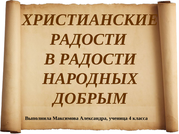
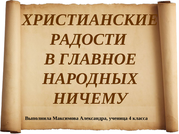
В РАДОСТИ: РАДОСТИ -> ГЛАВНОЕ (98, 59)
ДОБРЫМ: ДОБРЫМ -> НИЧЕМУ (90, 99)
